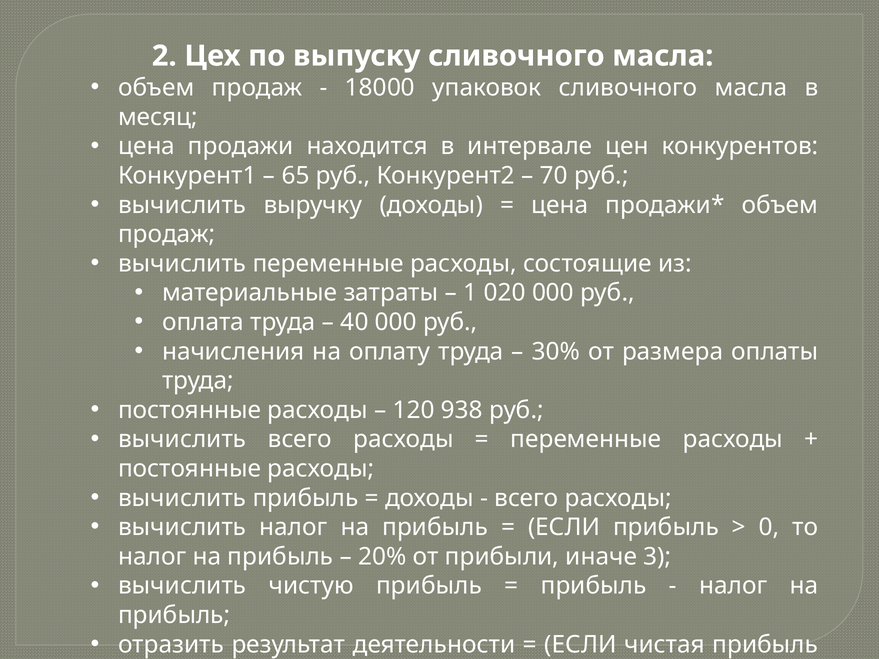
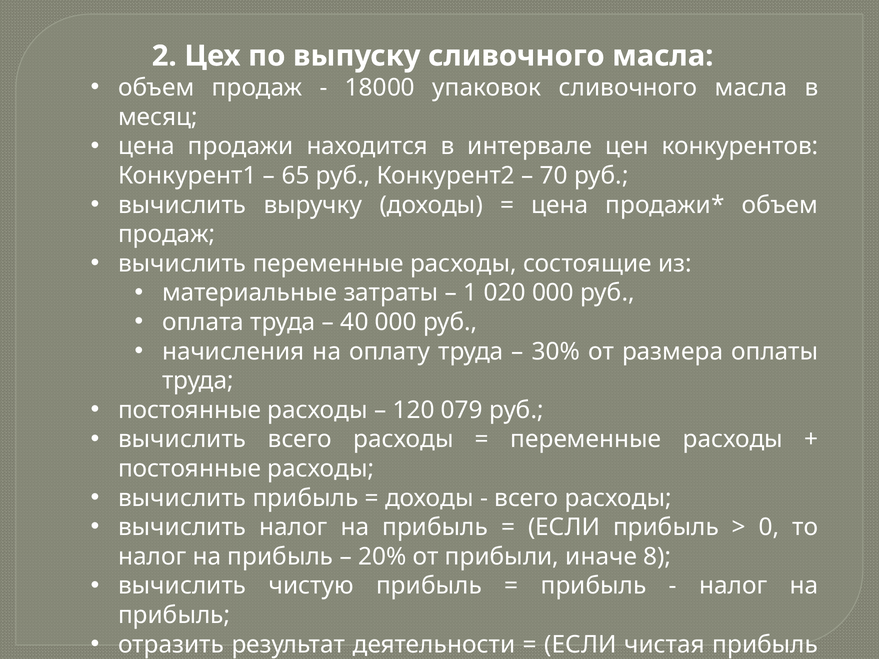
938: 938 -> 079 (462, 410)
3: 3 -> 8 (657, 557)
